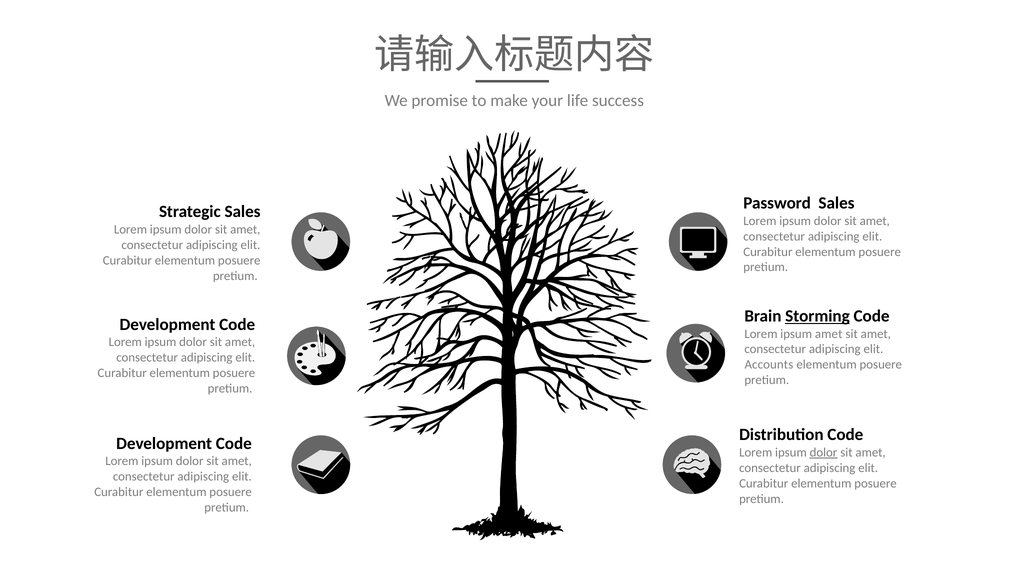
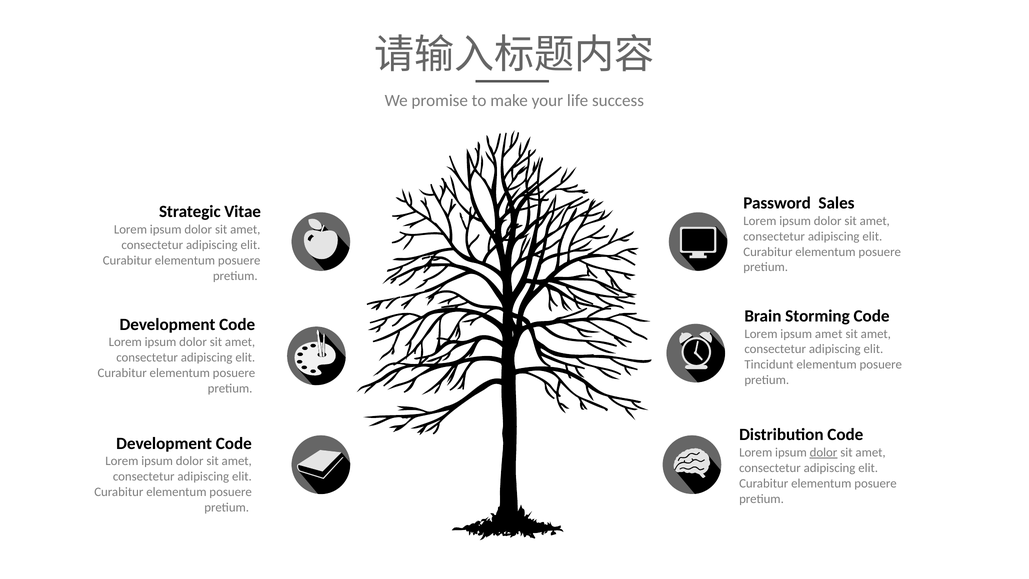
Strategic Sales: Sales -> Vitae (243, 212)
Storming underline: present -> none (817, 316)
Accounts: Accounts -> Tincidunt (769, 365)
